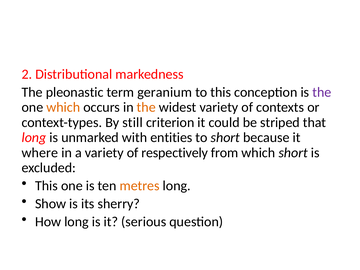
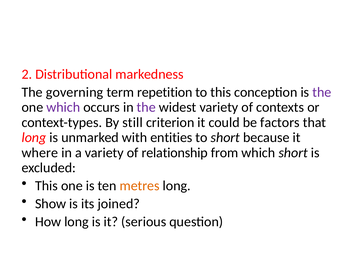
pleonastic: pleonastic -> governing (75, 92)
geranium: geranium -> repetition (165, 92)
which colour: orange -> purple (63, 107)
the colour: orange -> purple (146, 107)
striped: striped -> factors (280, 122)
respectively: respectively -> relationship (175, 153)
sherry: sherry -> joined (119, 204)
